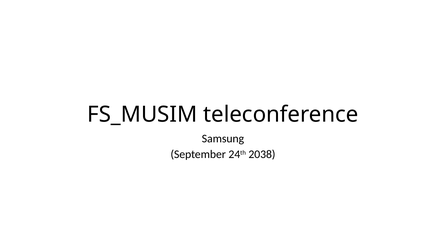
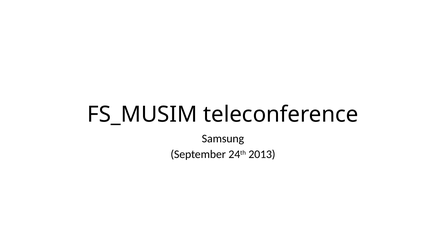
2038: 2038 -> 2013 (262, 154)
